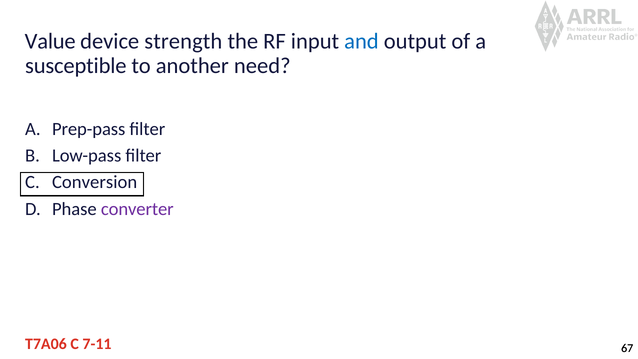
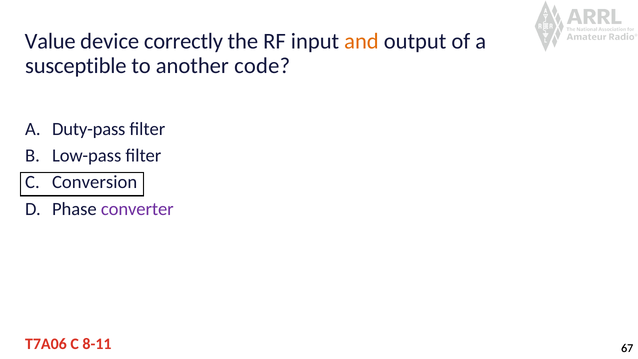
strength: strength -> correctly (183, 41)
and colour: blue -> orange (361, 41)
need: need -> code (262, 66)
Prep-pass: Prep-pass -> Duty-pass (89, 129)
7-11: 7-11 -> 8-11 (97, 344)
